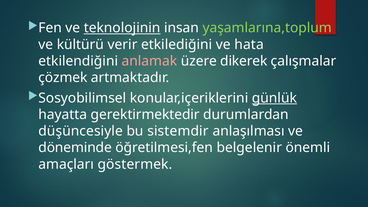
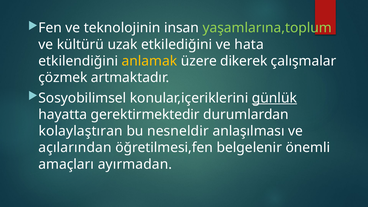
teknolojinin underline: present -> none (122, 28)
verir: verir -> uzak (123, 44)
anlamak colour: pink -> yellow (149, 61)
düşüncesiyle: düşüncesiyle -> kolaylaştıran (81, 131)
sistemdir: sistemdir -> nesneldir (178, 131)
döneminde: döneminde -> açılarından (75, 148)
göstermek: göstermek -> ayırmadan (135, 164)
